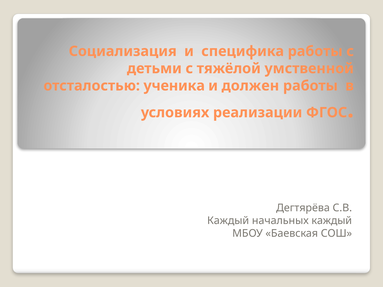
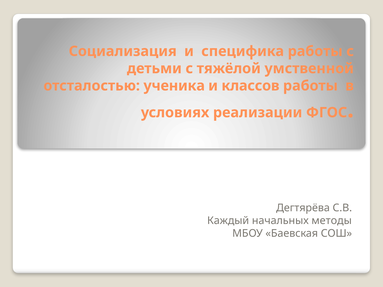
должен: должен -> классов (250, 86)
начальных каждый: каждый -> методы (332, 221)
